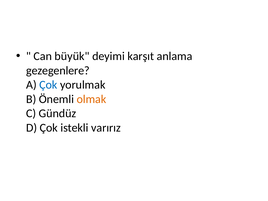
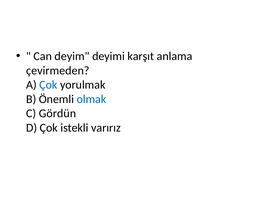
büyük: büyük -> deyim (72, 56)
gezegenlere: gezegenlere -> çevirmeden (58, 71)
olmak colour: orange -> blue (91, 99)
Gündüz: Gündüz -> Gördün (57, 113)
